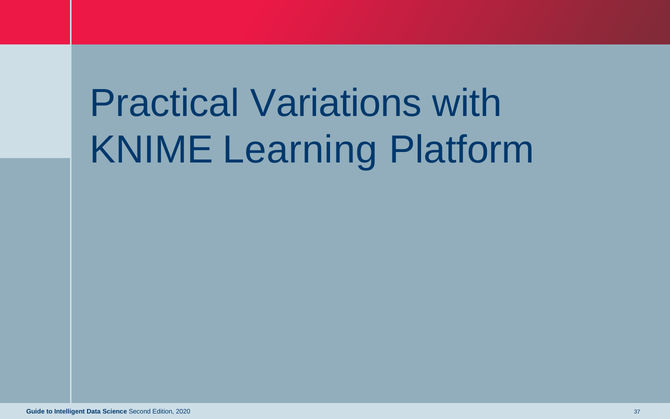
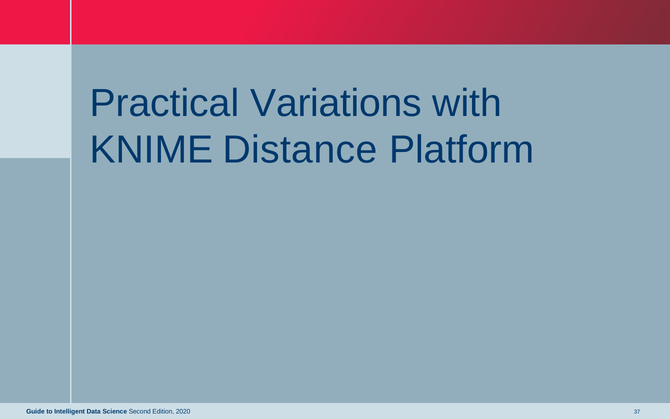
Learning: Learning -> Distance (300, 150)
